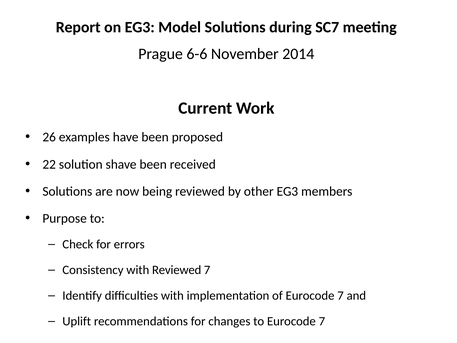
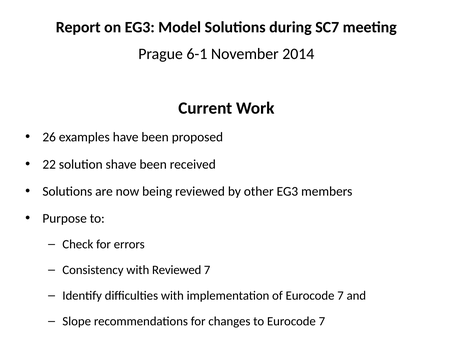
6-6: 6-6 -> 6-1 (197, 54)
Uplift: Uplift -> Slope (77, 321)
